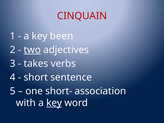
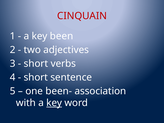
two underline: present -> none (32, 50)
takes: takes -> short (36, 64)
short-: short- -> been- (59, 91)
